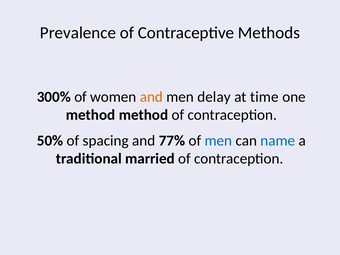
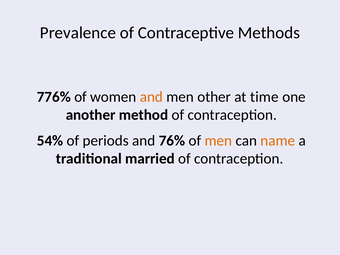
300%: 300% -> 776% (54, 97)
delay: delay -> other (214, 97)
method: method -> another (91, 115)
50%: 50% -> 54% (50, 141)
spacing: spacing -> periods (106, 141)
77%: 77% -> 76% (172, 141)
men colour: blue -> orange (218, 141)
name colour: blue -> orange (278, 141)
